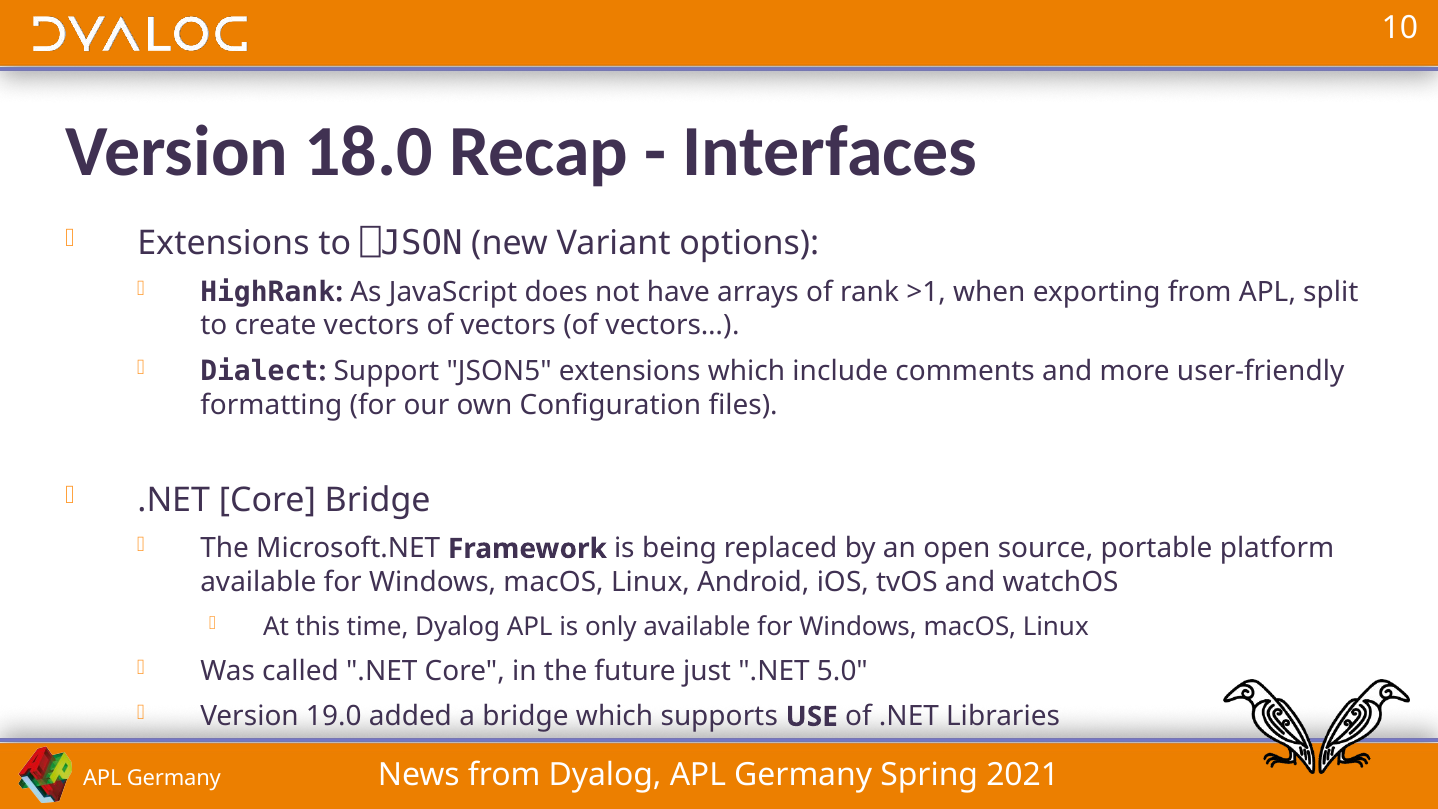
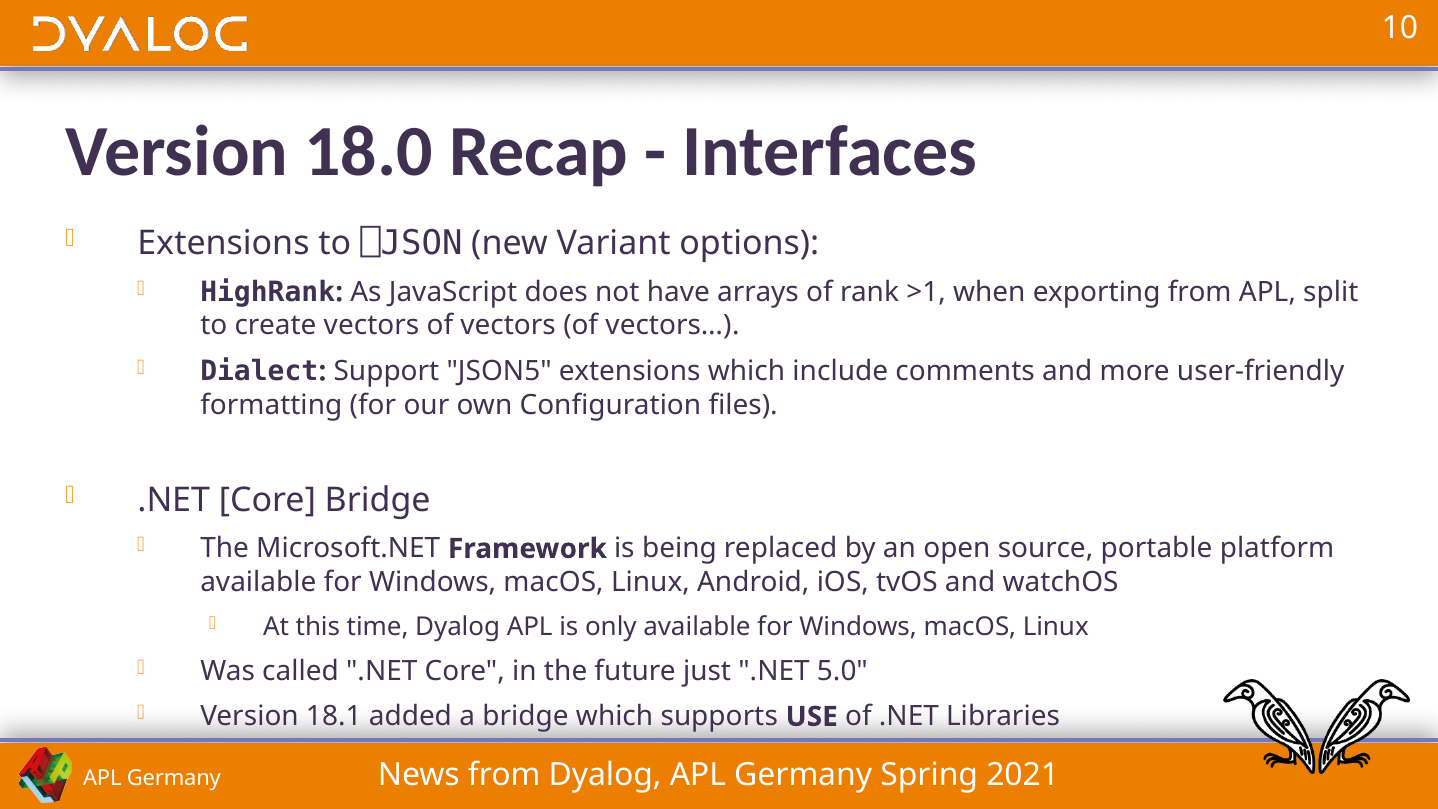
19.0: 19.0 -> 18.1 (334, 717)
